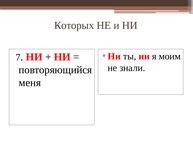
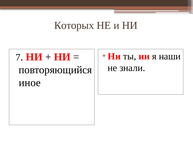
моим: моим -> наши (170, 57)
меня: меня -> иное (30, 83)
